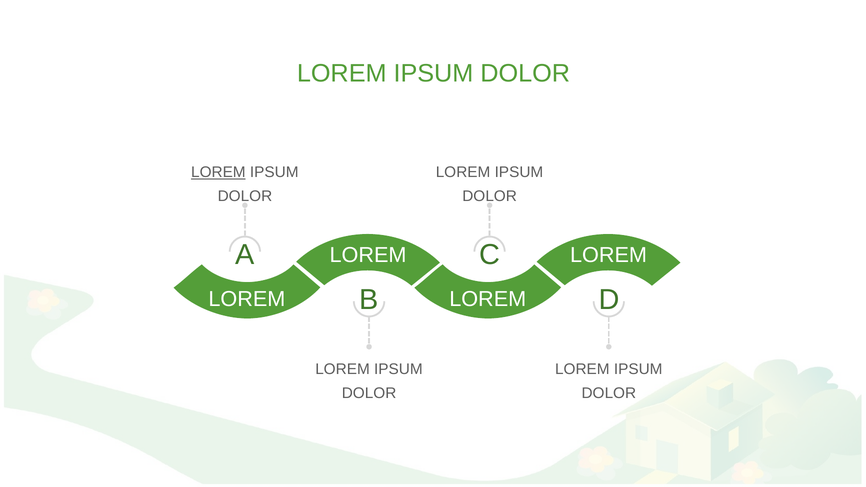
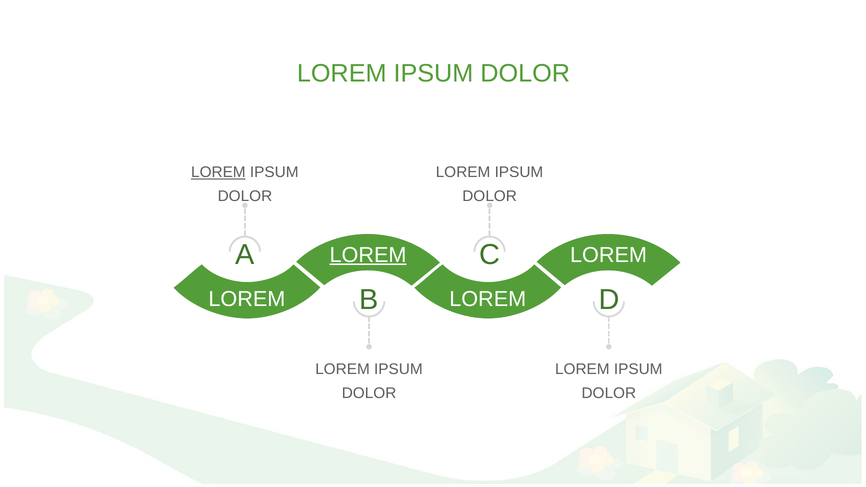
LOREM underline: none -> present (368, 255)
